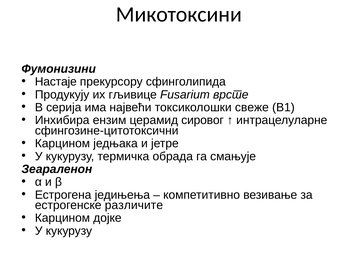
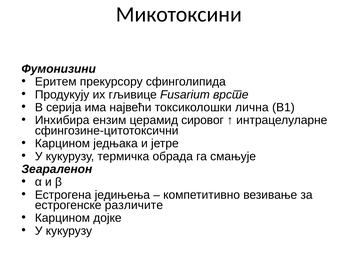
Настаје: Настаје -> Еритем (56, 82)
свеже: свеже -> лична (252, 107)
